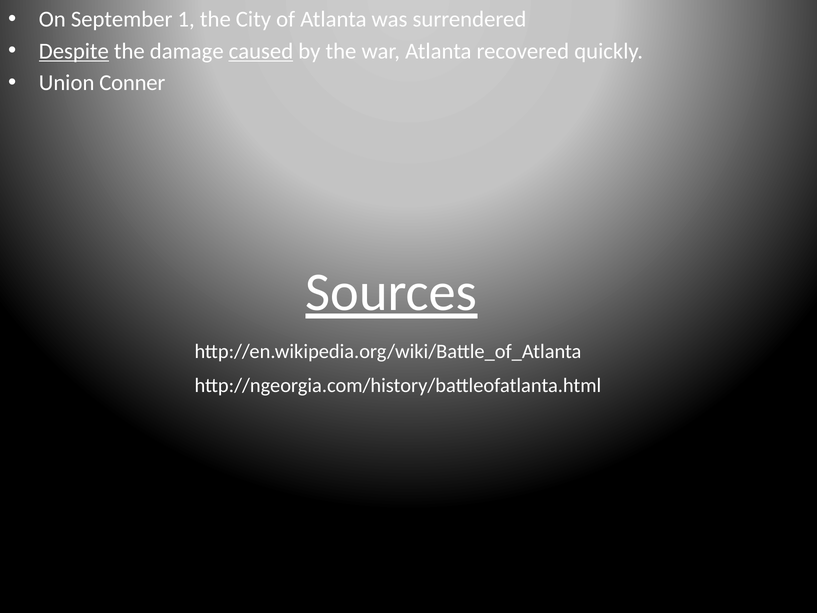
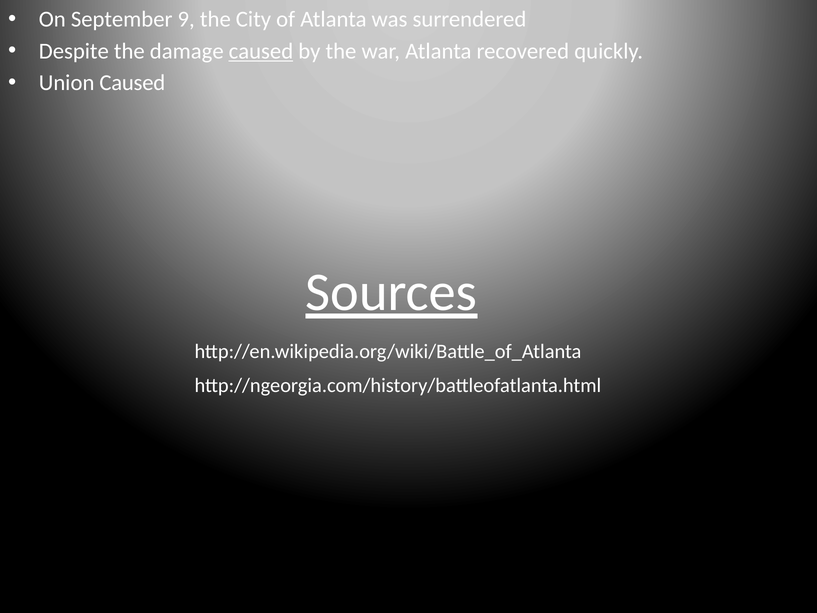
1: 1 -> 9 (186, 19)
Despite underline: present -> none (74, 51)
Union Conner: Conner -> Caused (132, 83)
